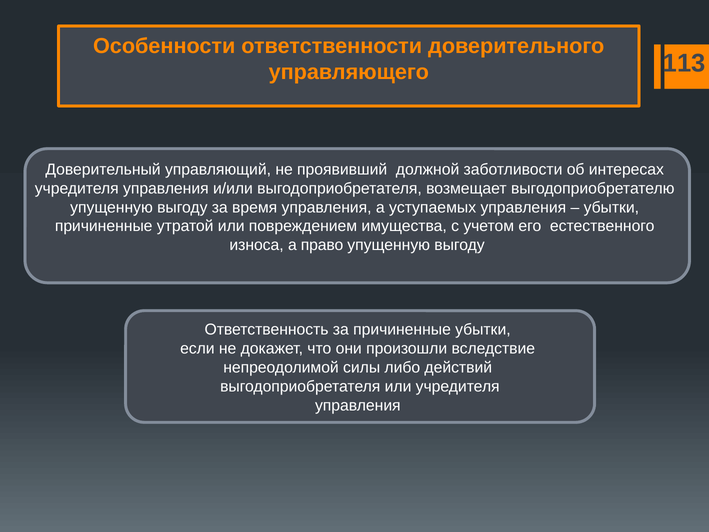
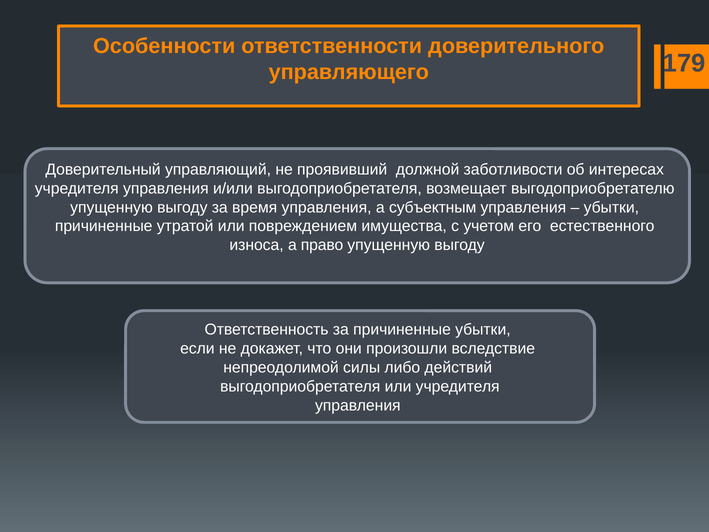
113: 113 -> 179 (684, 63)
уступаемых: уступаемых -> субъектным (433, 207)
